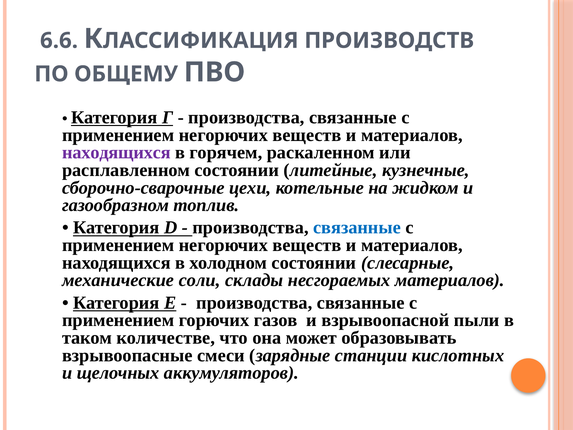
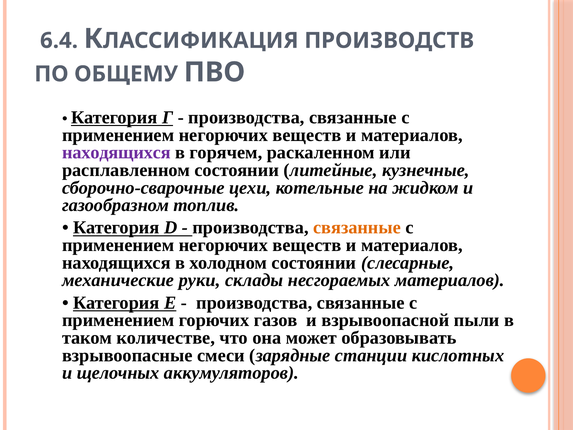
6.6: 6.6 -> 6.4 (59, 41)
связанные colour: blue -> orange (357, 227)
соли: соли -> руки (200, 280)
